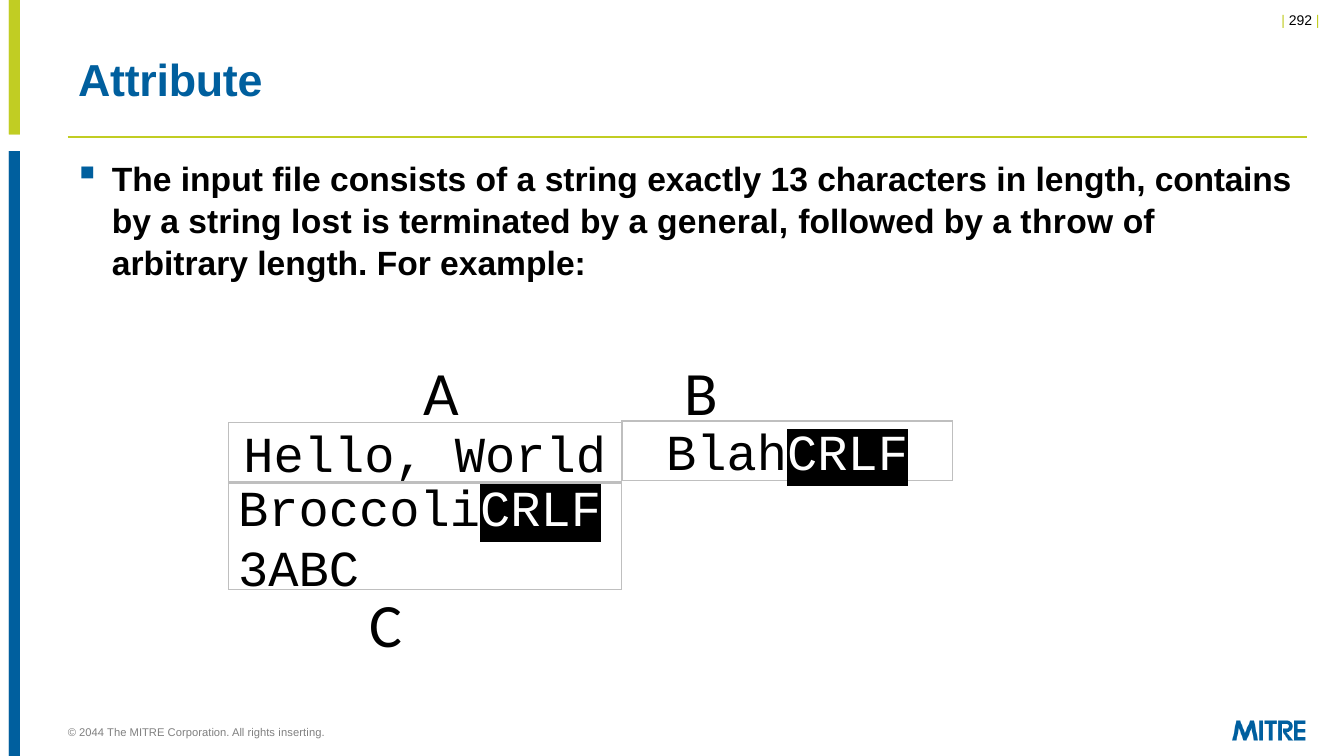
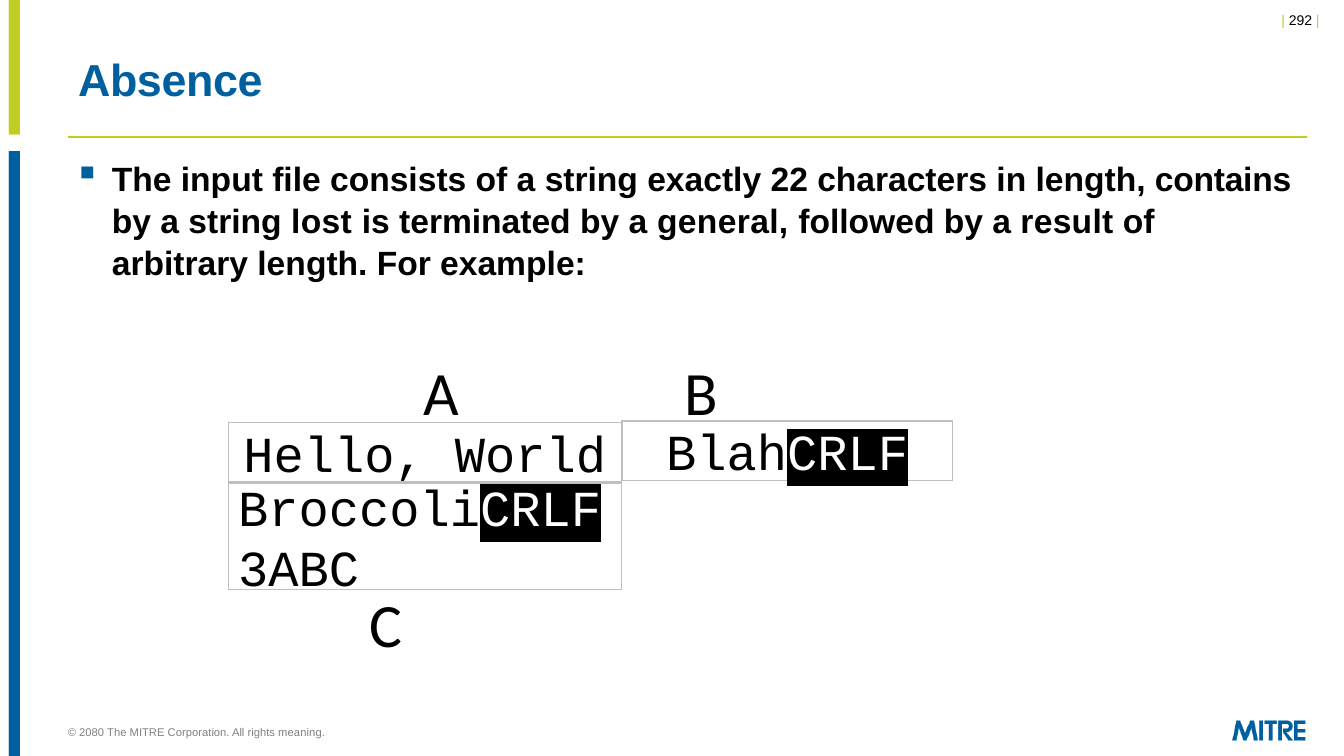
Attribute: Attribute -> Absence (170, 81)
13: 13 -> 22 (789, 180)
throw: throw -> result (1067, 222)
2044: 2044 -> 2080 (92, 733)
inserting: inserting -> meaning (302, 733)
